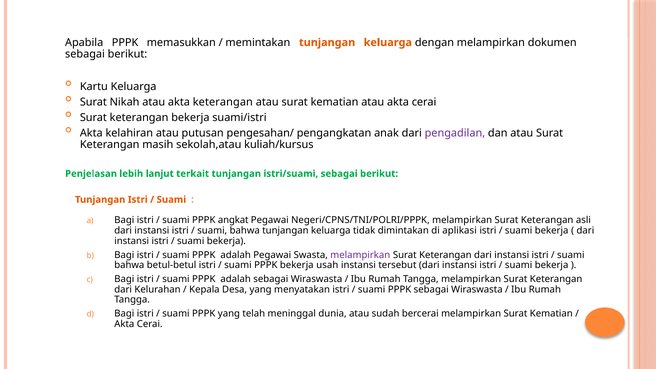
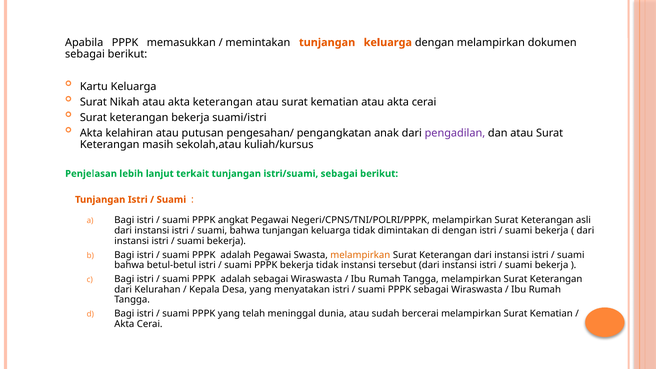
di aplikasi: aplikasi -> dengan (460, 231)
melampirkan colour: purple -> orange (360, 255)
bekerja usah: usah -> tidak (327, 265)
